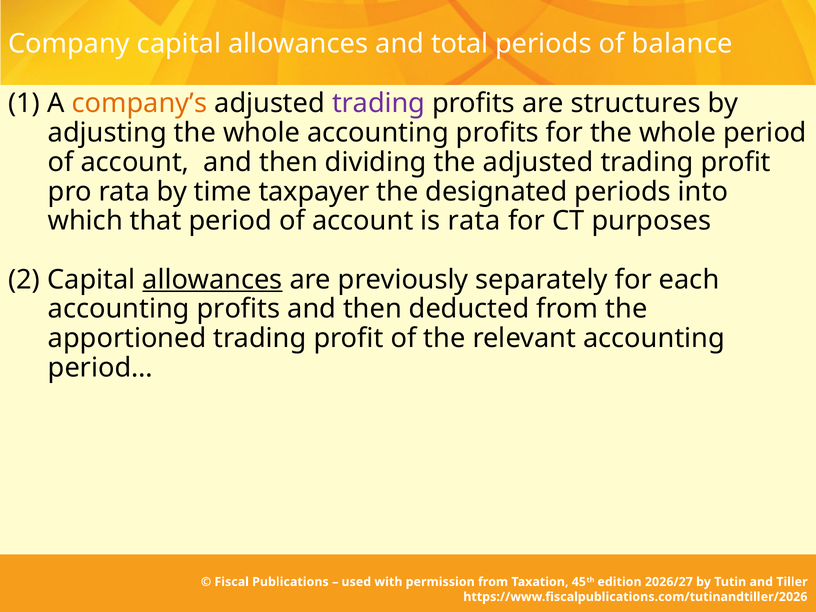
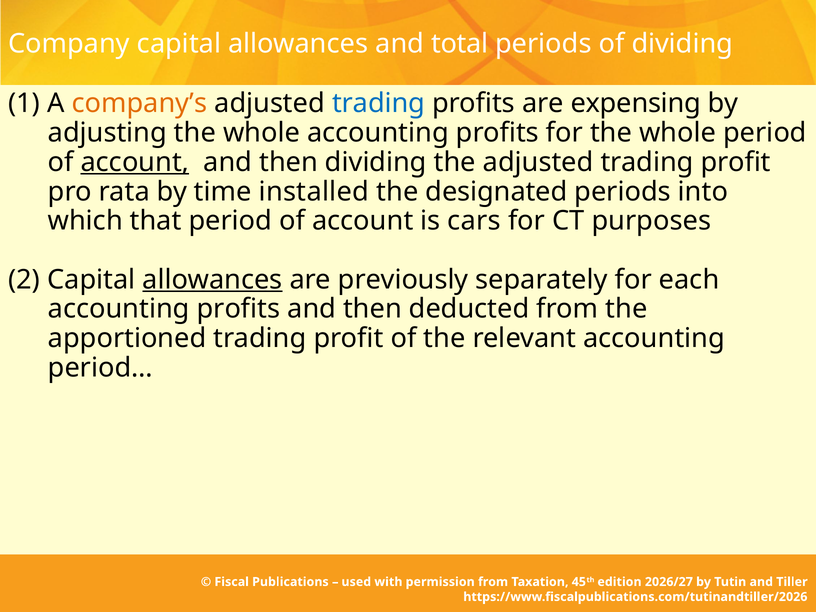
of balance: balance -> dividing (682, 44)
trading colour: purple -> blue (379, 103)
structures: structures -> expensing (636, 103)
account underline: none -> present (135, 162)
taxpayer: taxpayer -> installed (314, 192)
is rata: rata -> cars (474, 221)
